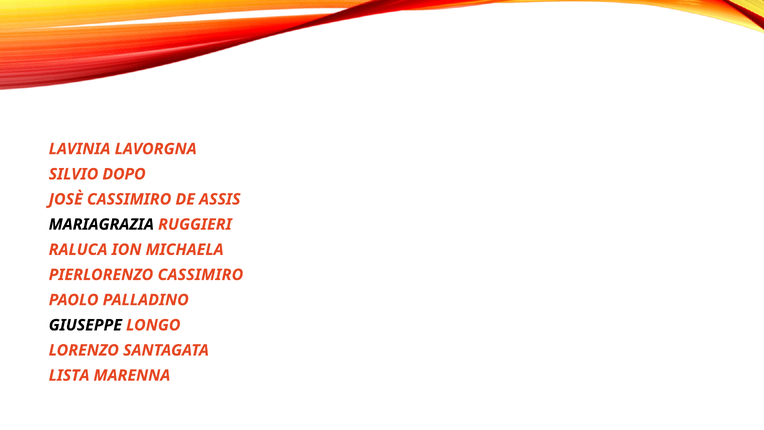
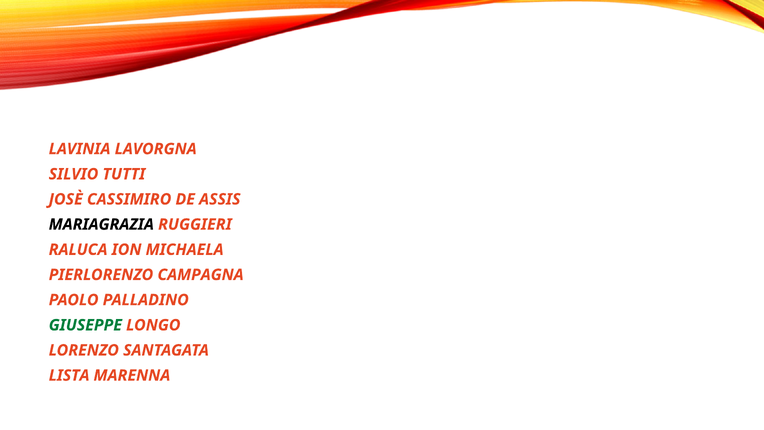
DOPO: DOPO -> TUTTI (124, 174)
PIERLORENZO CASSIMIRO: CASSIMIRO -> CAMPAGNA (201, 275)
GIUSEPPE colour: black -> green (85, 325)
